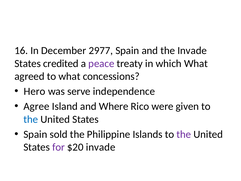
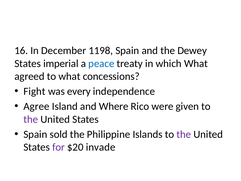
2977: 2977 -> 1198 (101, 51)
the Invade: Invade -> Dewey (192, 51)
credited: credited -> imperial (61, 63)
peace colour: purple -> blue (101, 63)
Hero: Hero -> Fight (34, 91)
serve: serve -> every (79, 91)
the colour: blue -> purple (31, 119)
